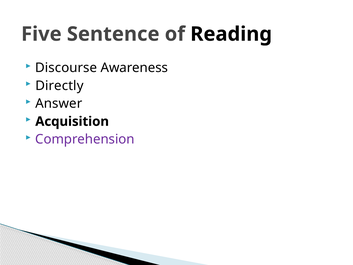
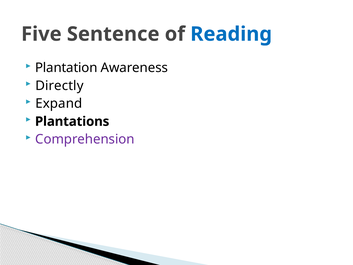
Reading colour: black -> blue (231, 34)
Discourse: Discourse -> Plantation (66, 68)
Answer: Answer -> Expand (59, 104)
Acquisition: Acquisition -> Plantations (72, 121)
